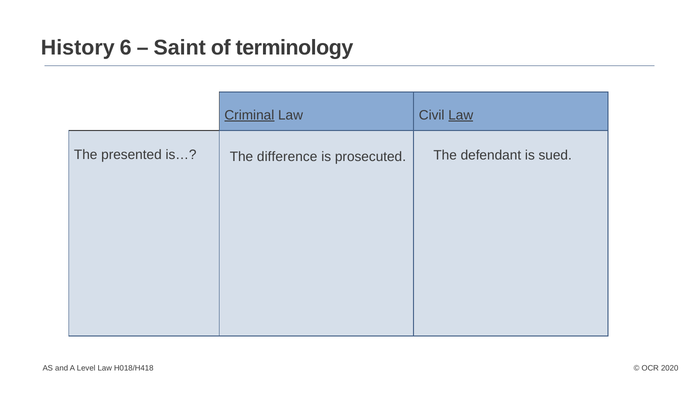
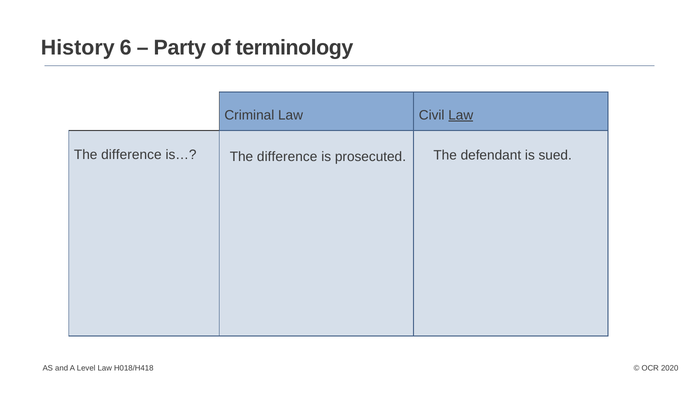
Saint: Saint -> Party (180, 48)
Criminal underline: present -> none (249, 115)
presented: presented -> difference (131, 155)
